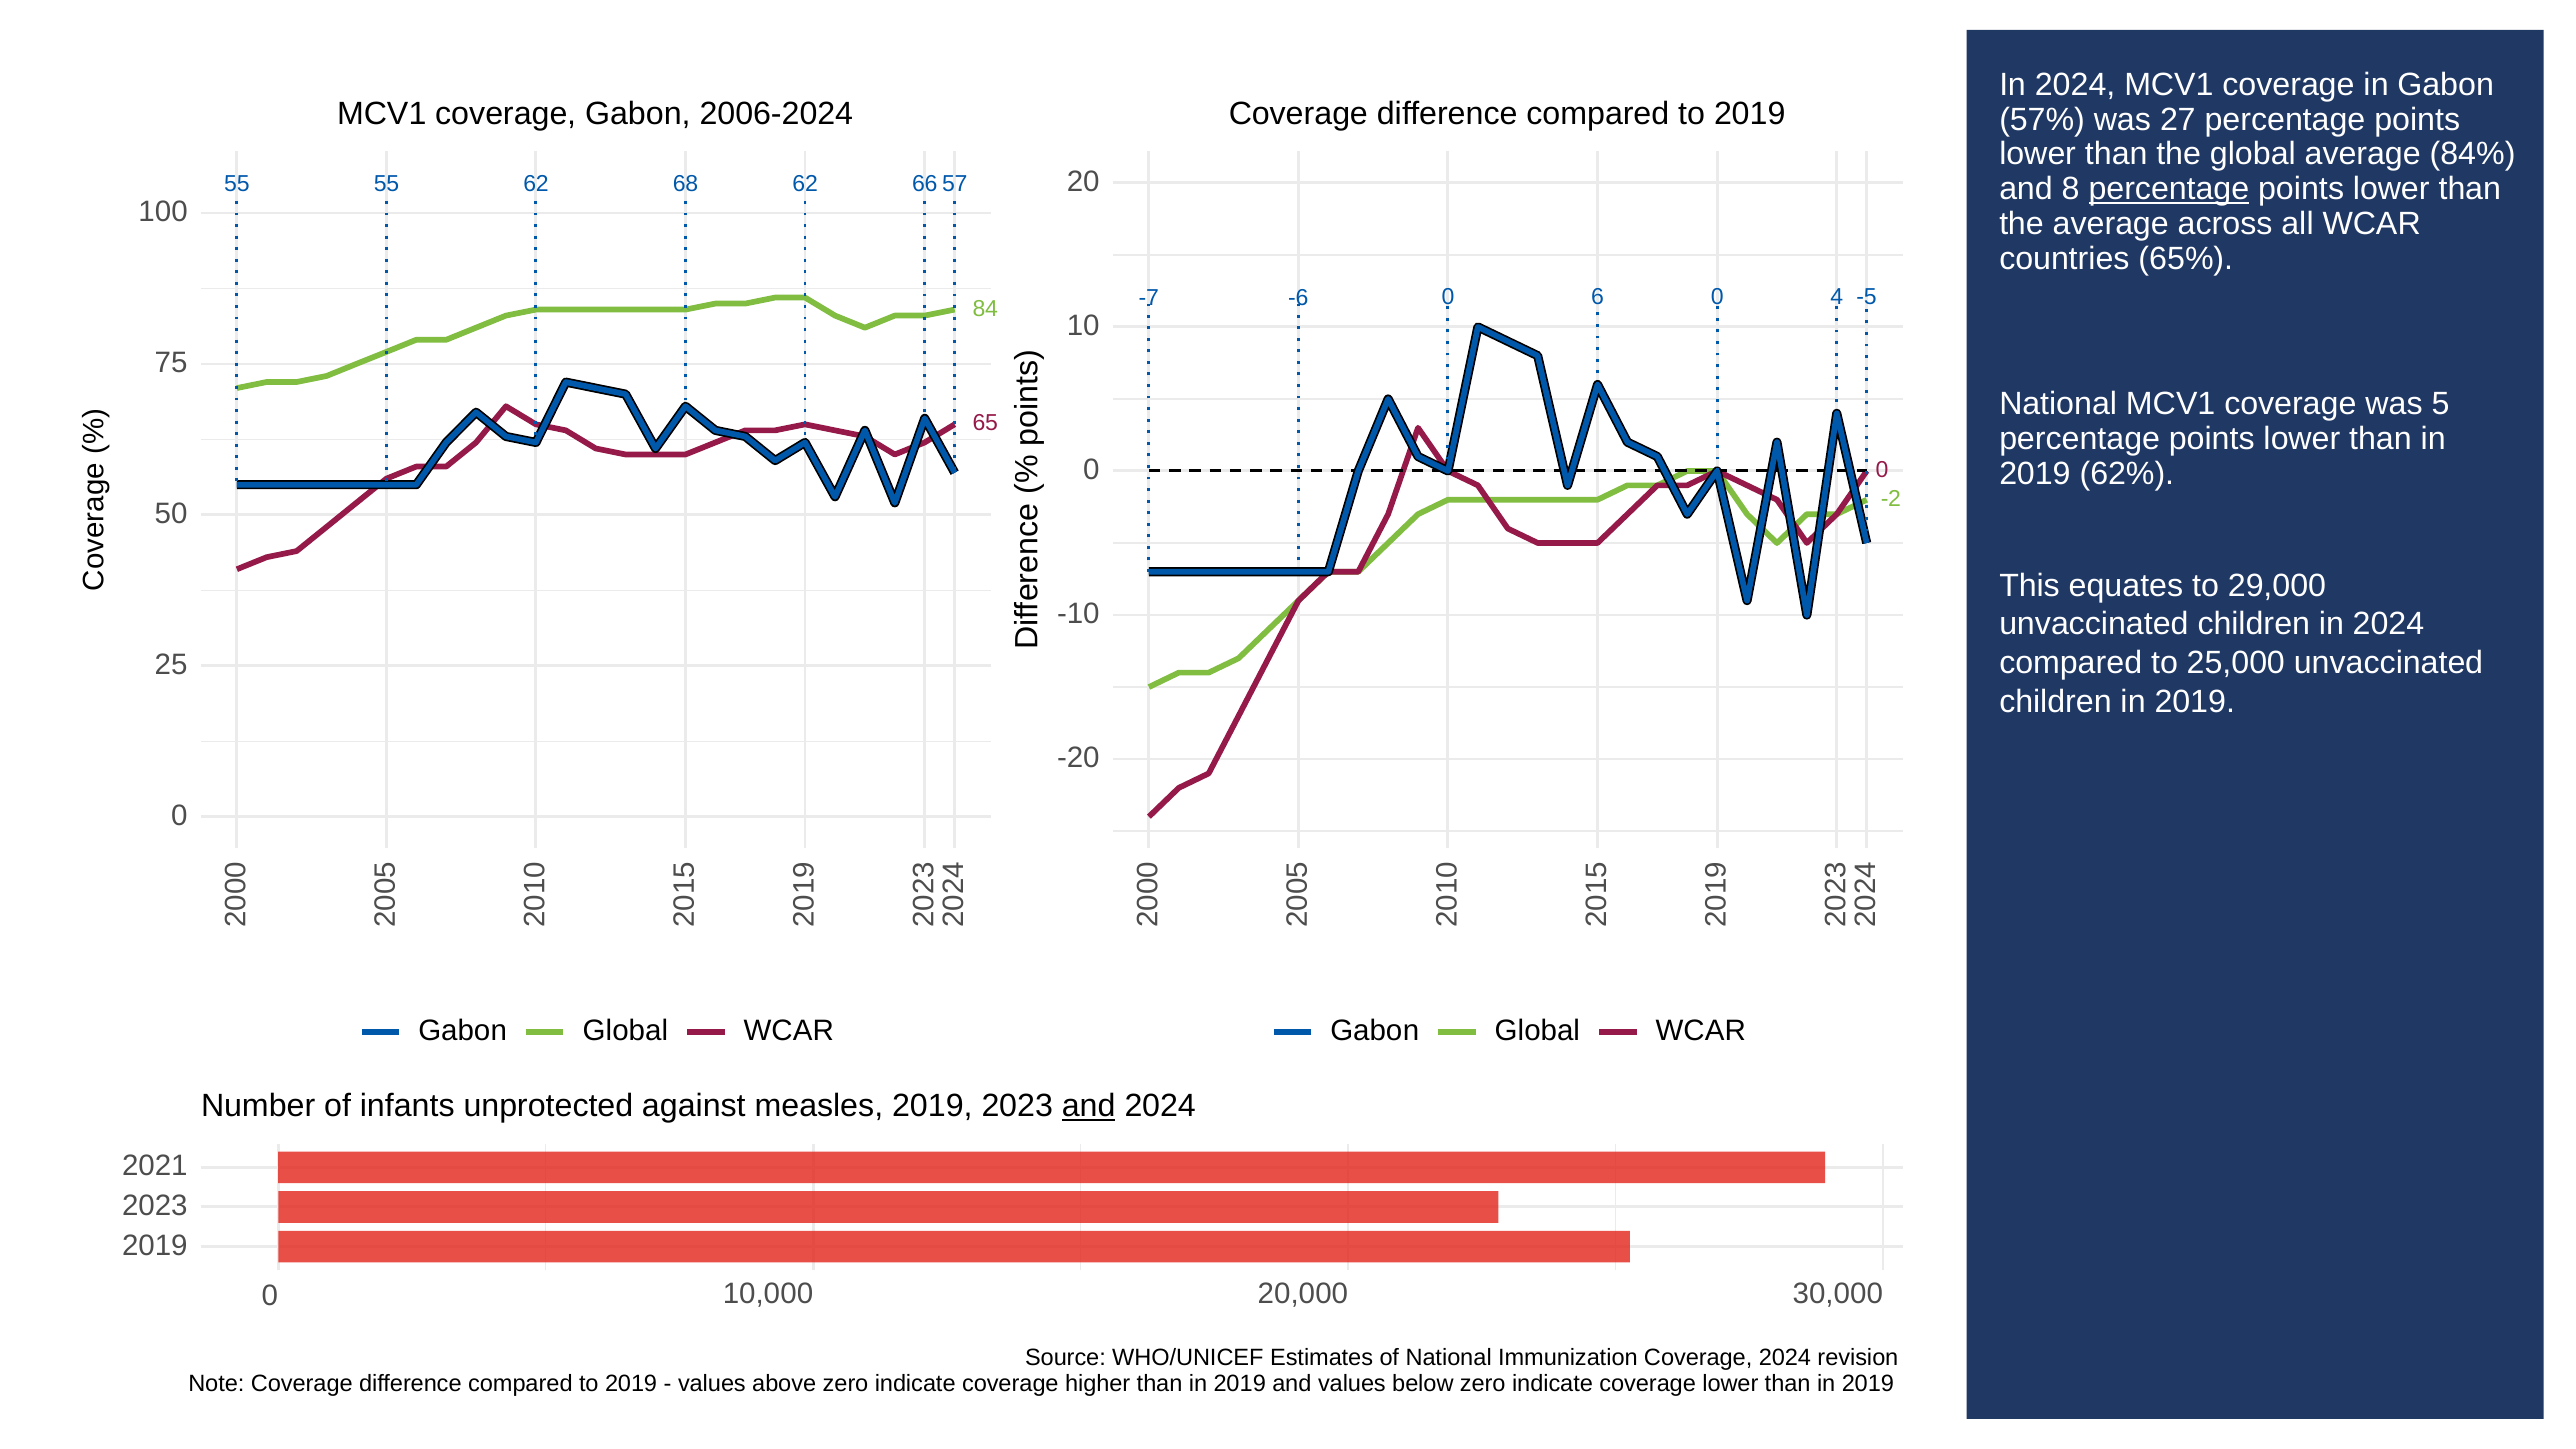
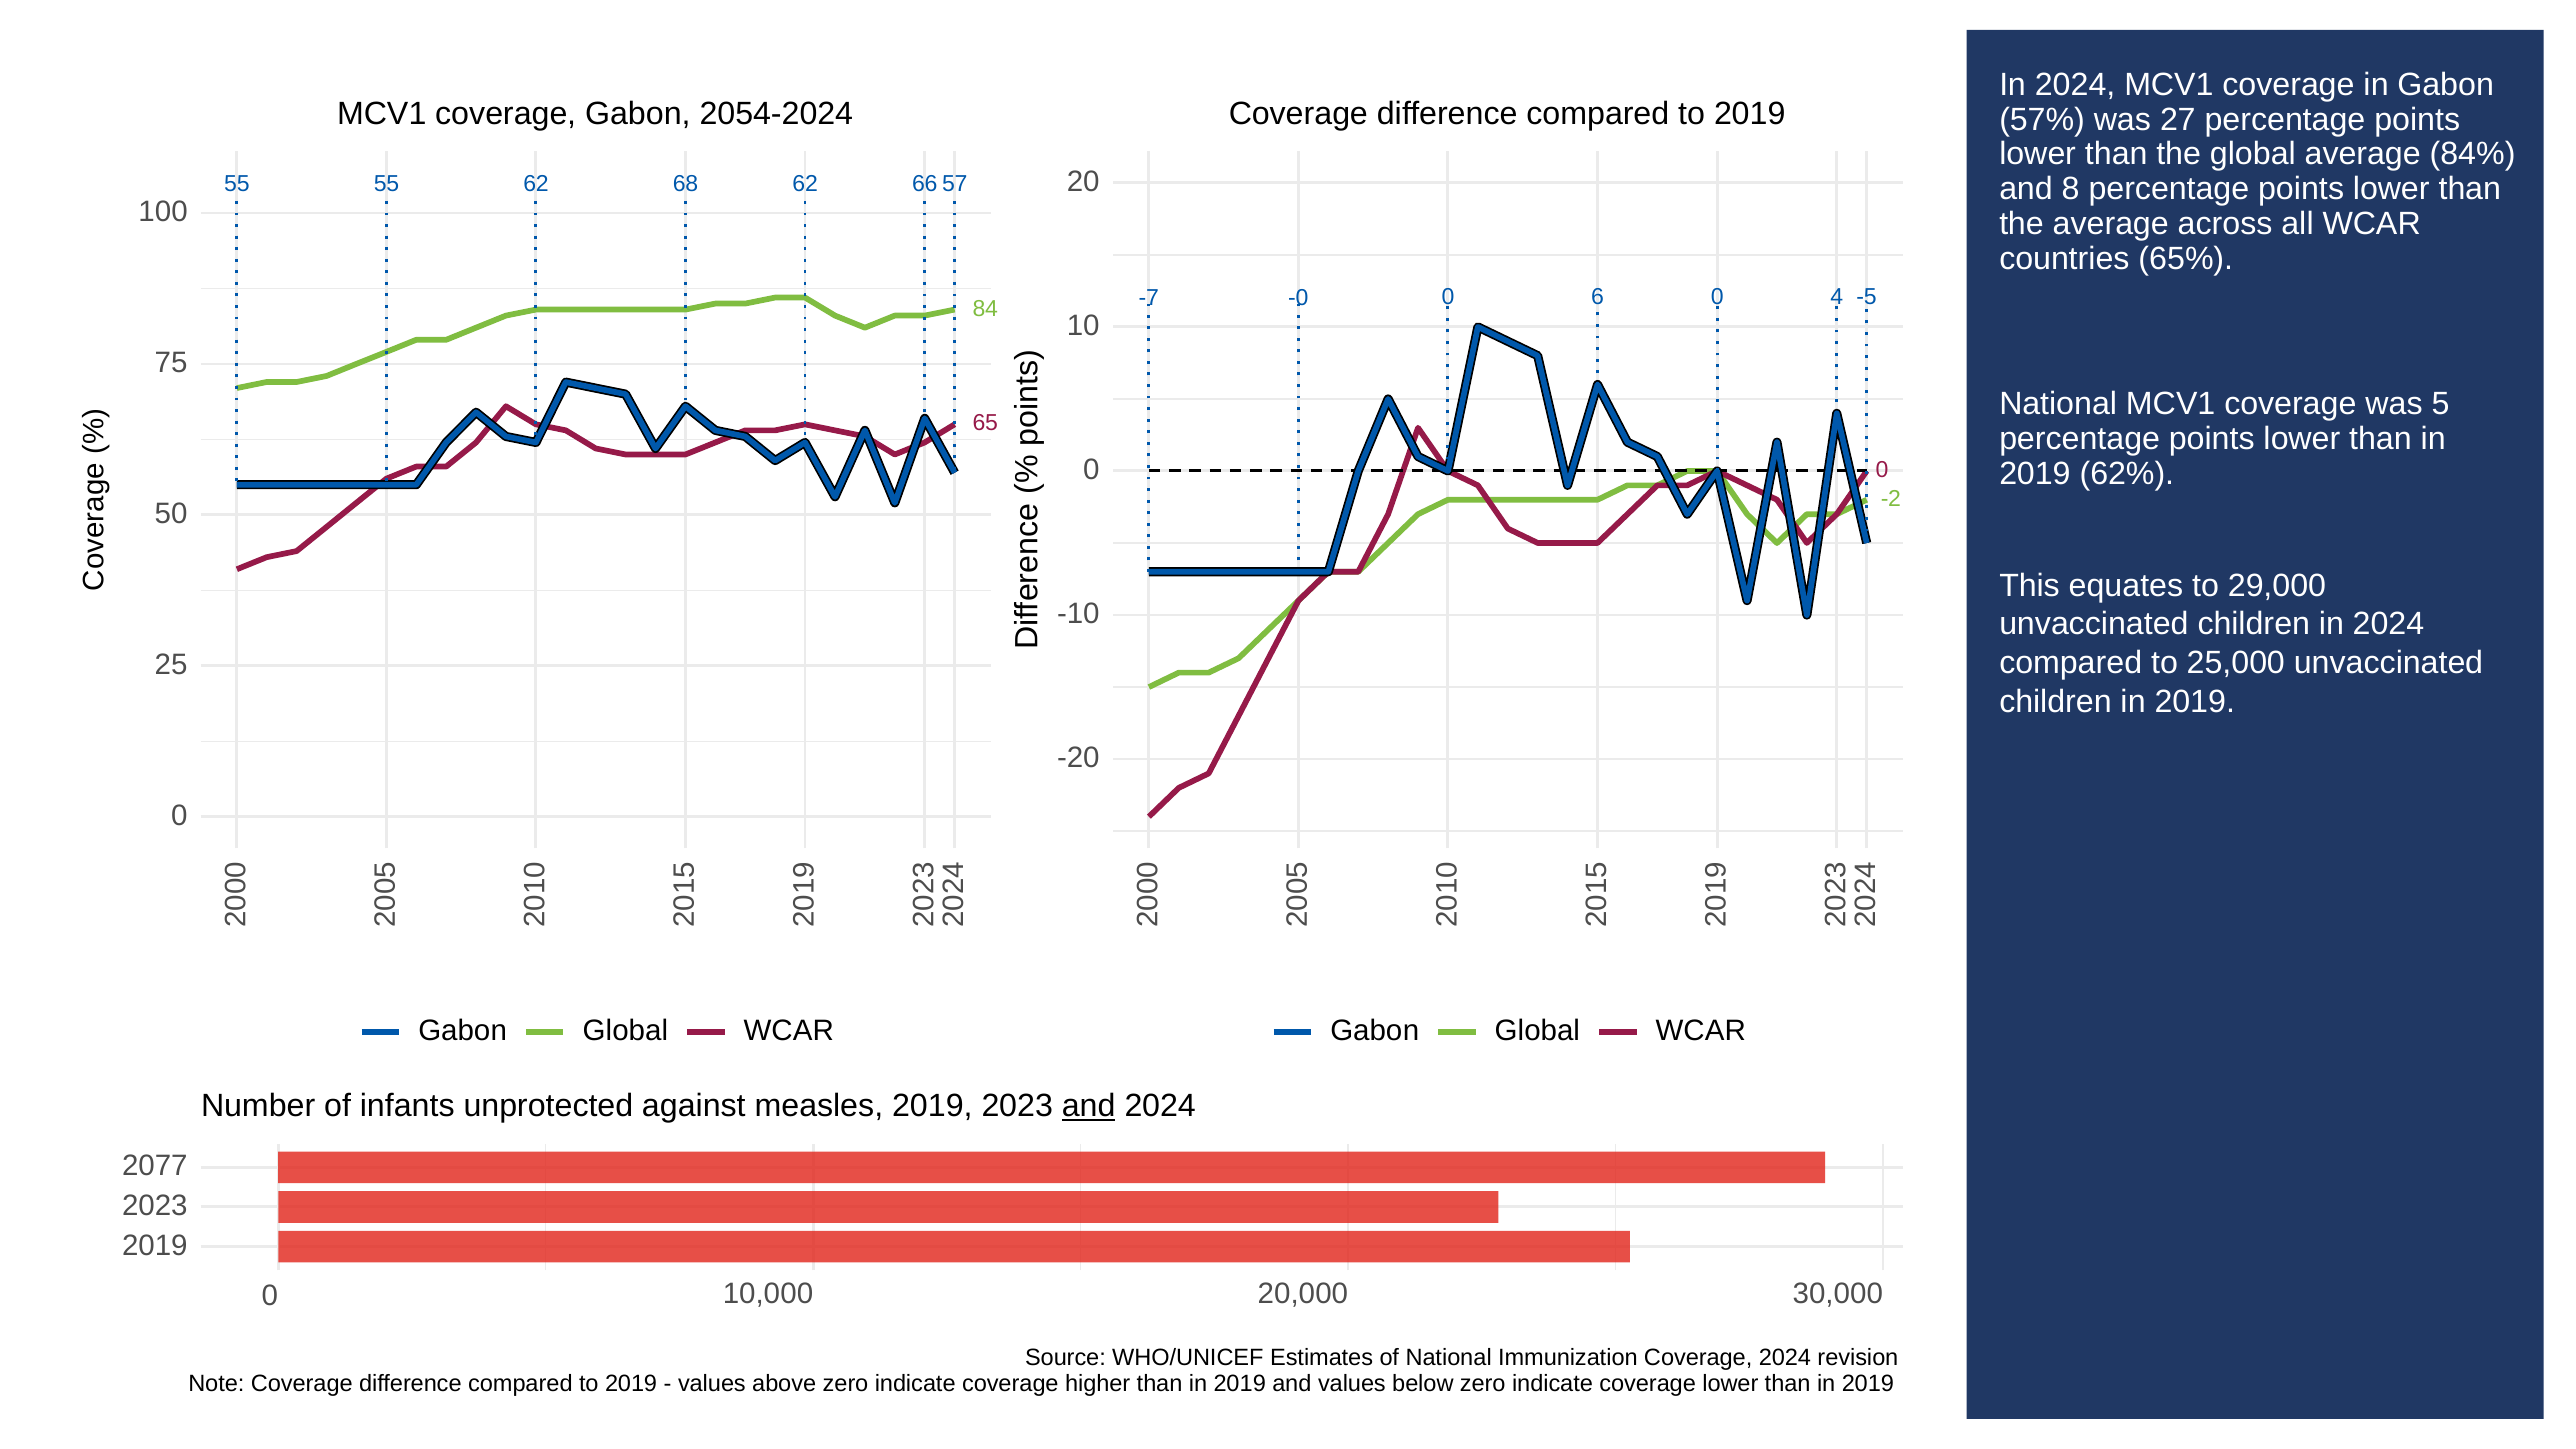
2006-2024: 2006-2024 -> 2054-2024 (776, 114)
percentage underline: present -> none (2169, 189)
-6: -6 -> -0 (1298, 298)
2021: 2021 -> 2077 (155, 1166)
